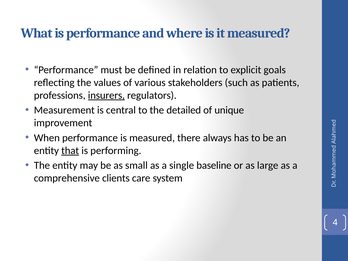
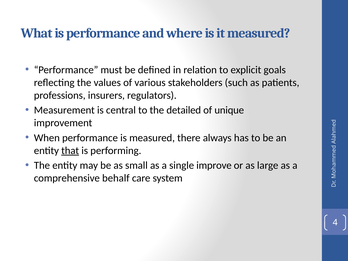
insurers underline: present -> none (106, 95)
baseline: baseline -> improve (214, 165)
clients: clients -> behalf (116, 178)
